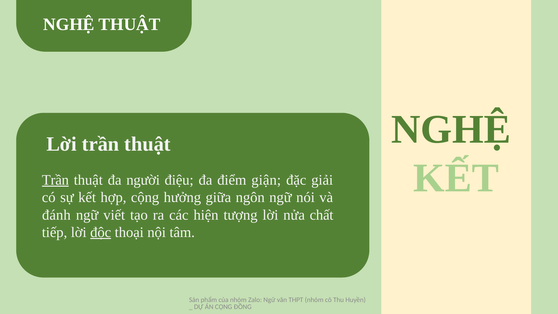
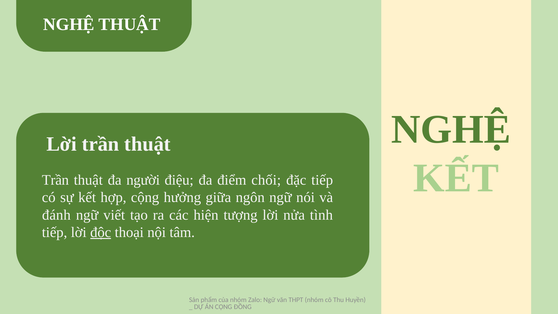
Trần underline: present -> none (55, 180)
giận: giận -> chối (266, 180)
đặc giải: giải -> tiếp (322, 180)
chất: chất -> tình (321, 215)
